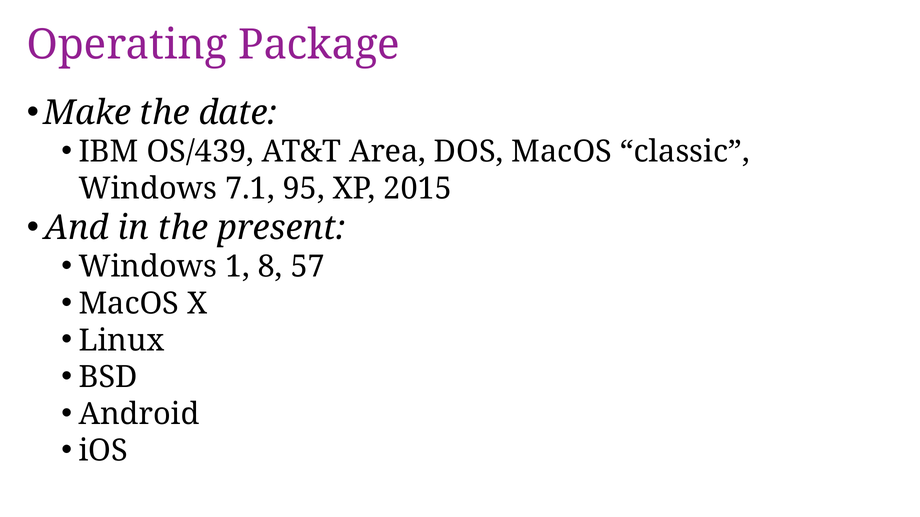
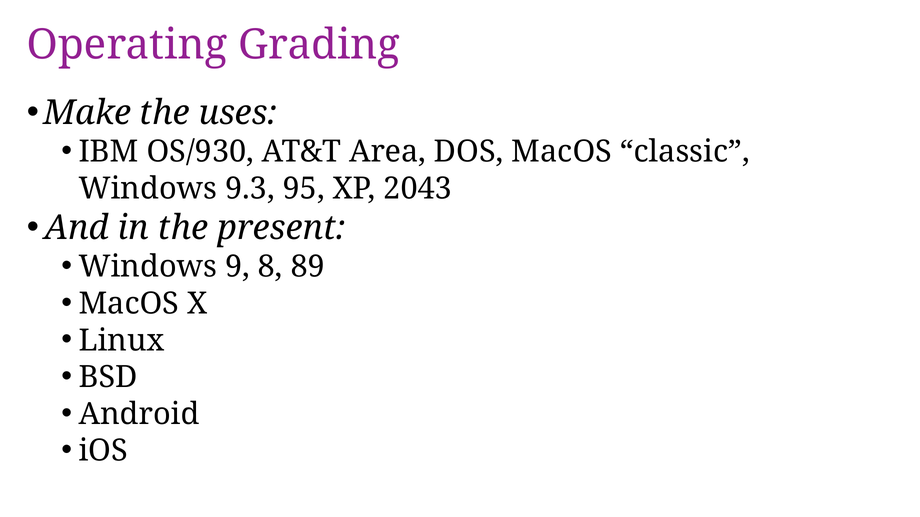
Package: Package -> Grading (319, 45)
date: date -> uses (238, 113)
OS/439: OS/439 -> OS/930 (200, 152)
7.1: 7.1 -> 9.3 (250, 189)
2015: 2015 -> 2043 (418, 189)
1: 1 -> 9 (237, 267)
57: 57 -> 89 (308, 267)
